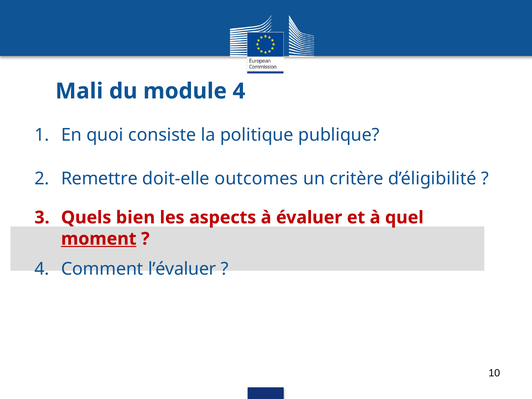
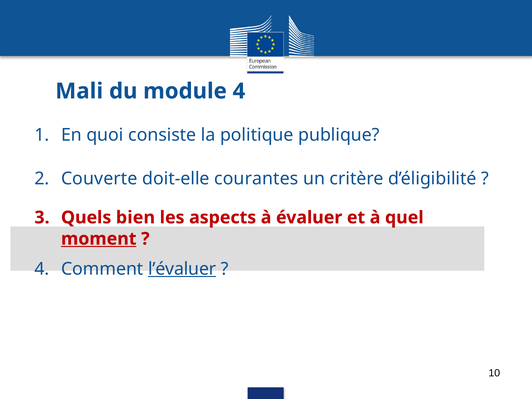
Remettre: Remettre -> Couverte (99, 179)
outcomes: outcomes -> courantes (256, 179)
l’évaluer underline: none -> present (182, 269)
